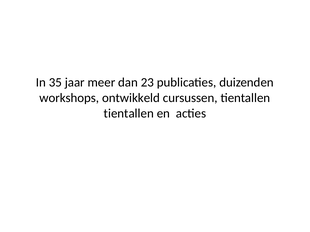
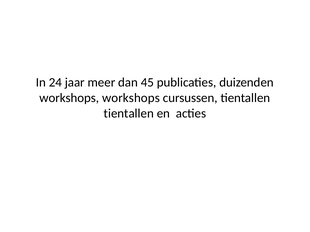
35: 35 -> 24 (55, 83)
23: 23 -> 45 (147, 83)
workshops ontwikkeld: ontwikkeld -> workshops (131, 98)
